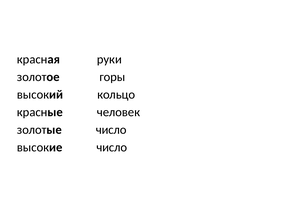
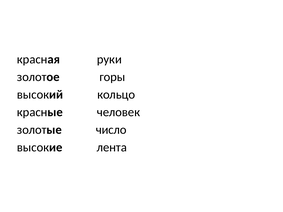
высокие число: число -> лента (112, 147)
